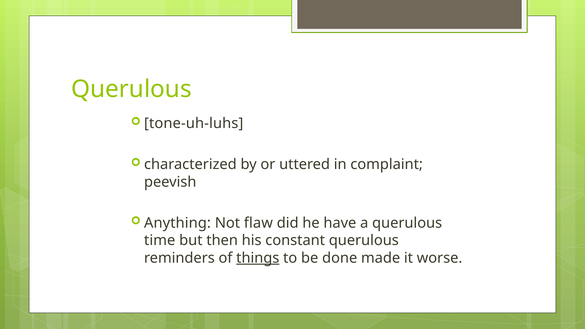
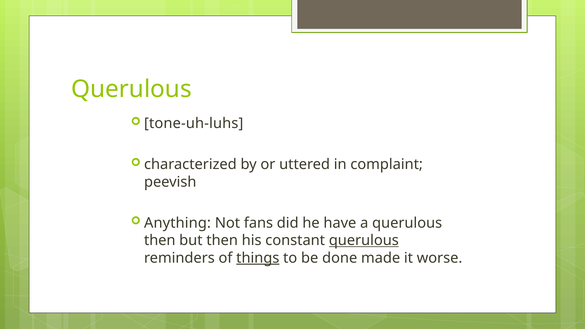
flaw: flaw -> fans (258, 223)
time: time -> then (160, 240)
querulous underline: none -> present (364, 240)
